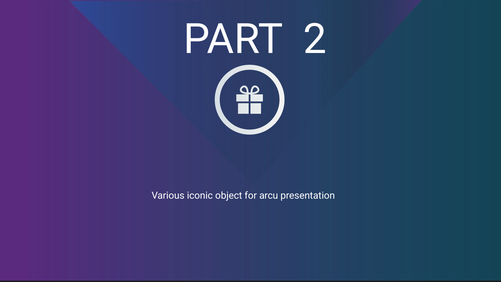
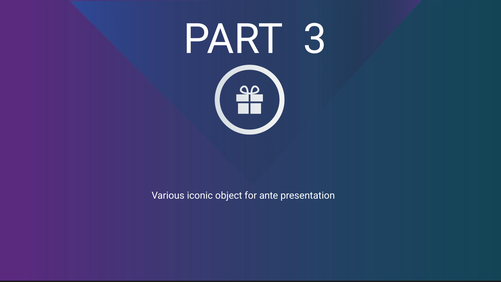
2: 2 -> 3 (315, 40)
arcu: arcu -> ante (269, 195)
